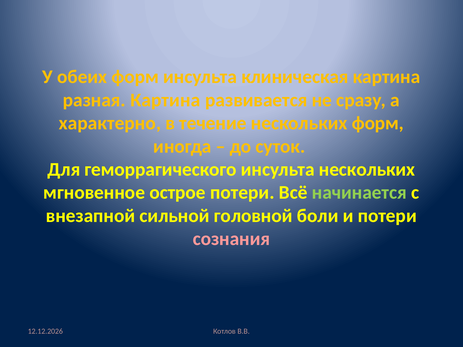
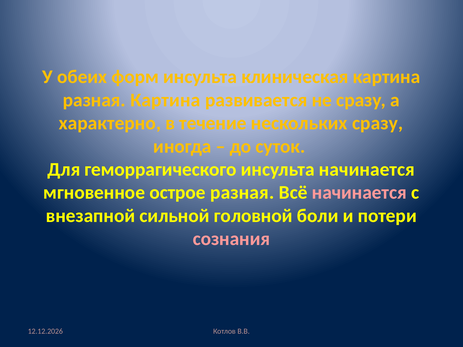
нескольких форм: форм -> сразу (378, 123)
инсульта нескольких: нескольких -> начинается (367, 170)
острое потери: потери -> разная (242, 193)
начинается colour: light green -> pink (359, 193)
